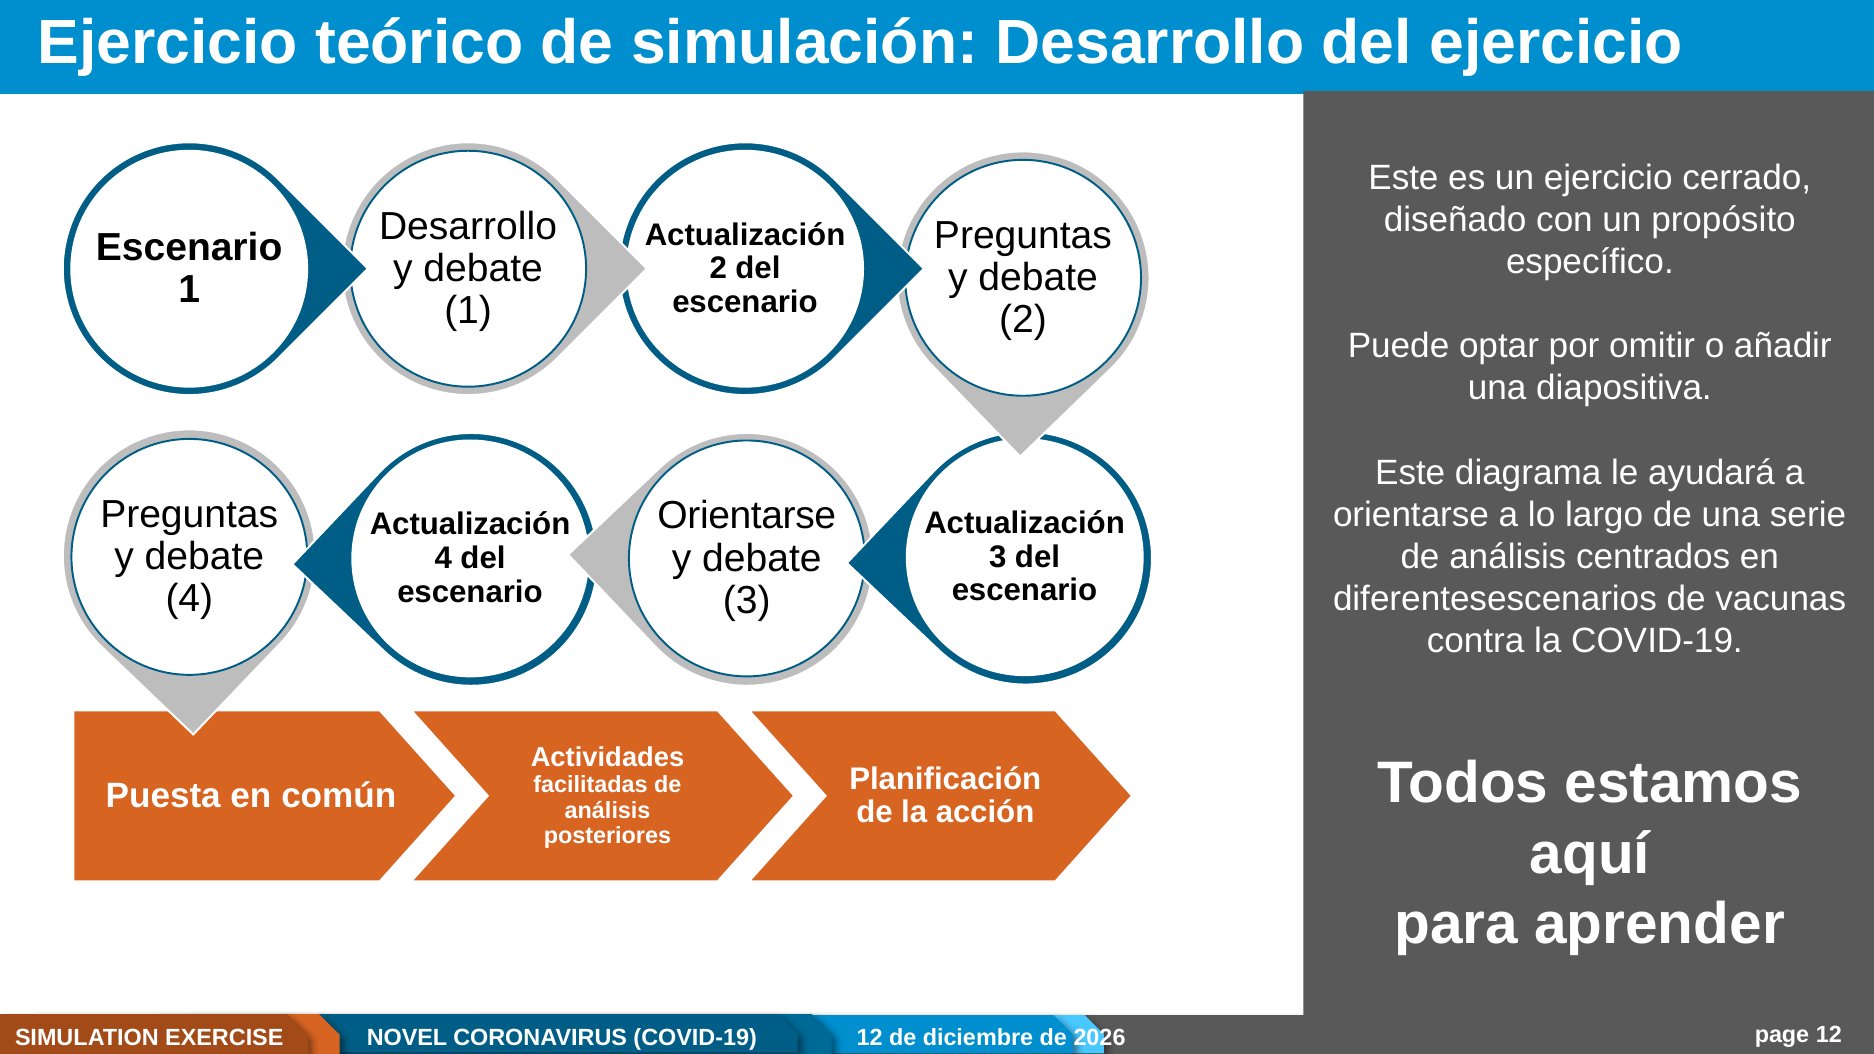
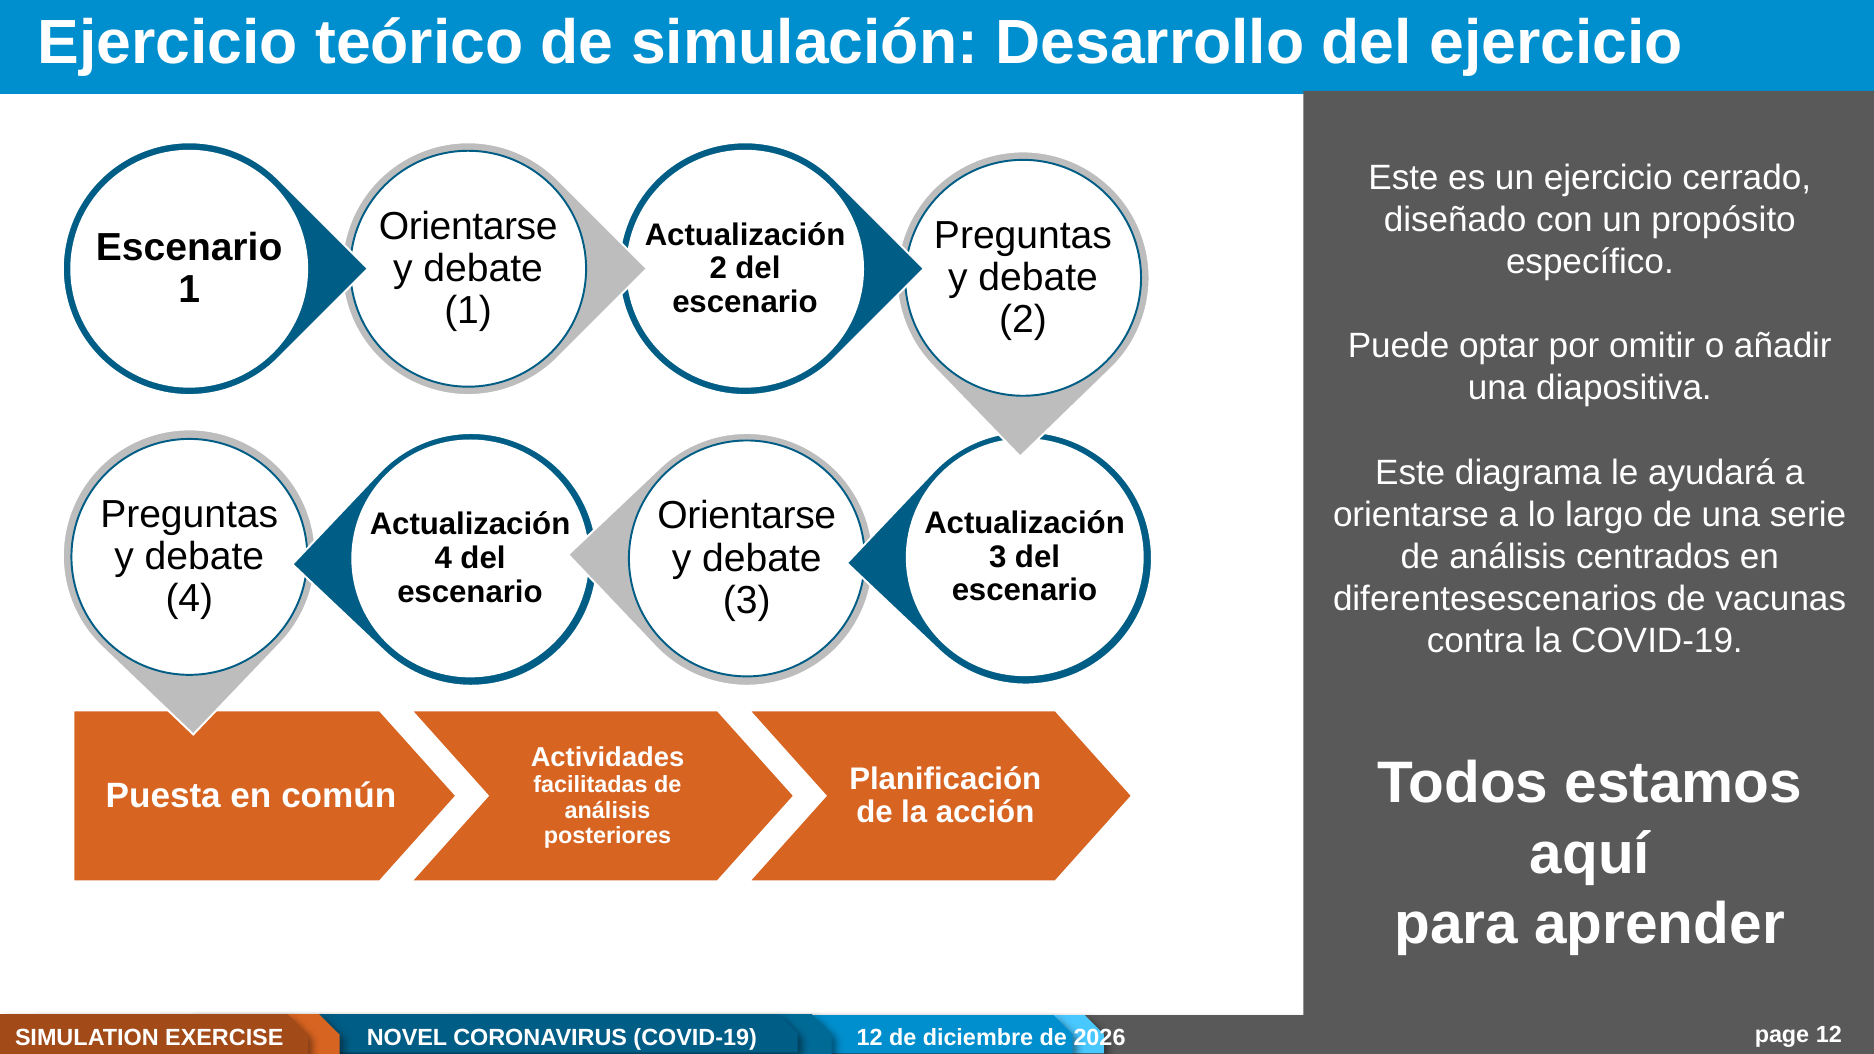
Desarrollo: Desarrollo -> Orientarse (468, 226)
